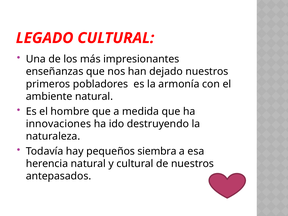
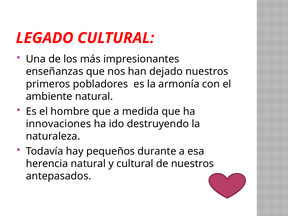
siembra: siembra -> durante (157, 151)
